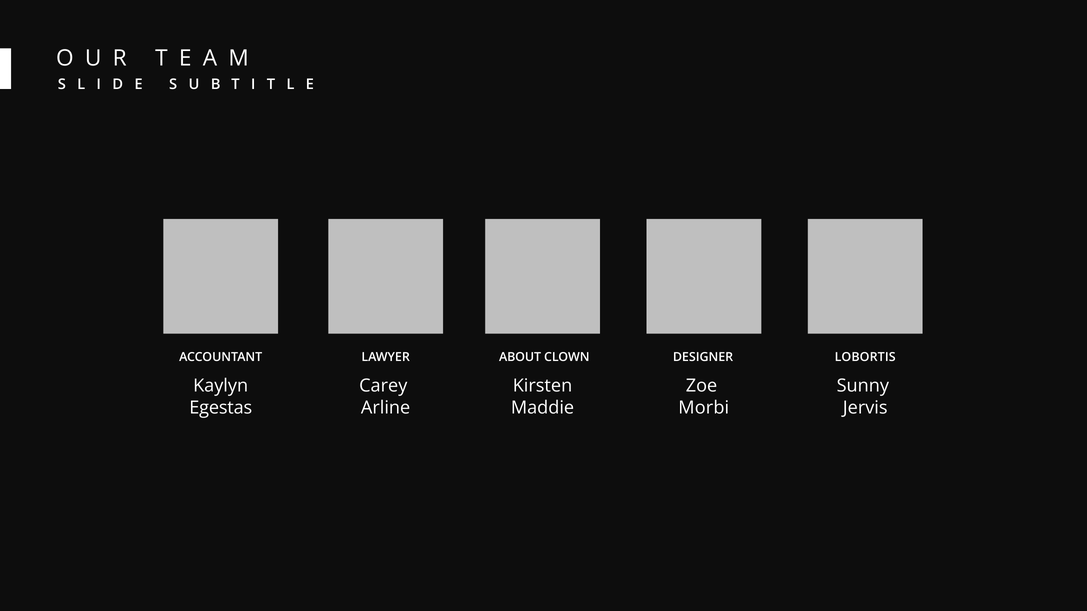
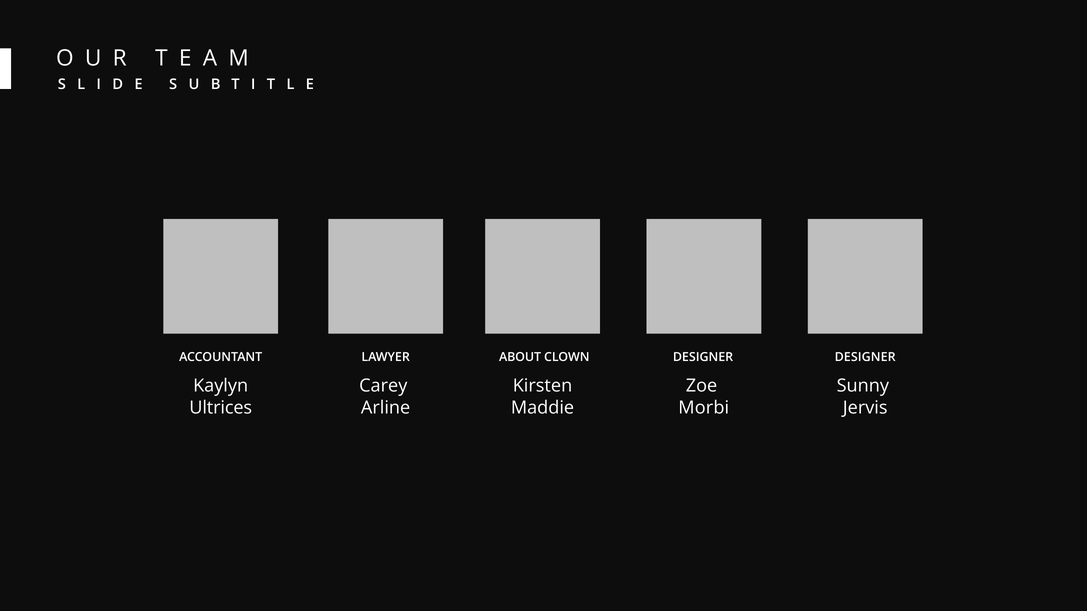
DESIGNER LOBORTIS: LOBORTIS -> DESIGNER (865, 358)
Egestas: Egestas -> Ultrices (221, 408)
